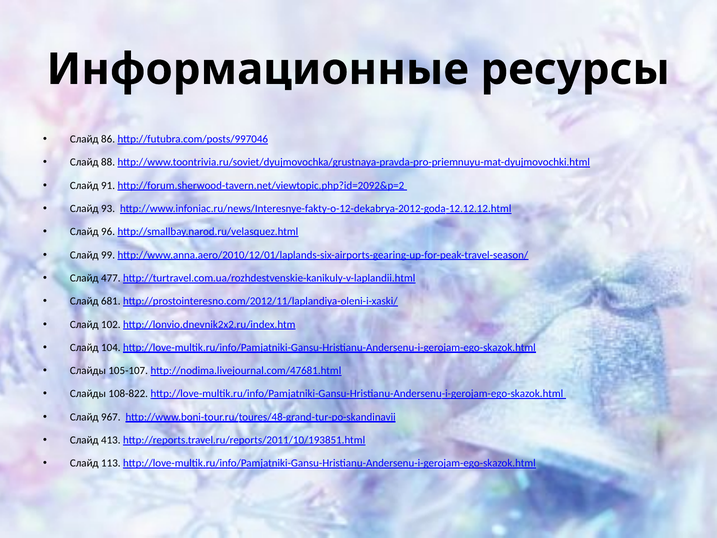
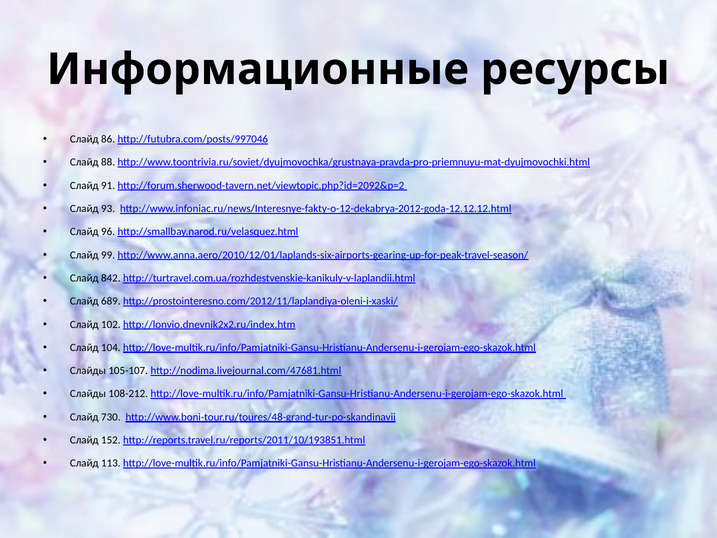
477: 477 -> 842 (111, 278)
681: 681 -> 689 (111, 301)
108-822: 108-822 -> 108-212 (128, 394)
967: 967 -> 730 (111, 417)
413: 413 -> 152 (111, 440)
